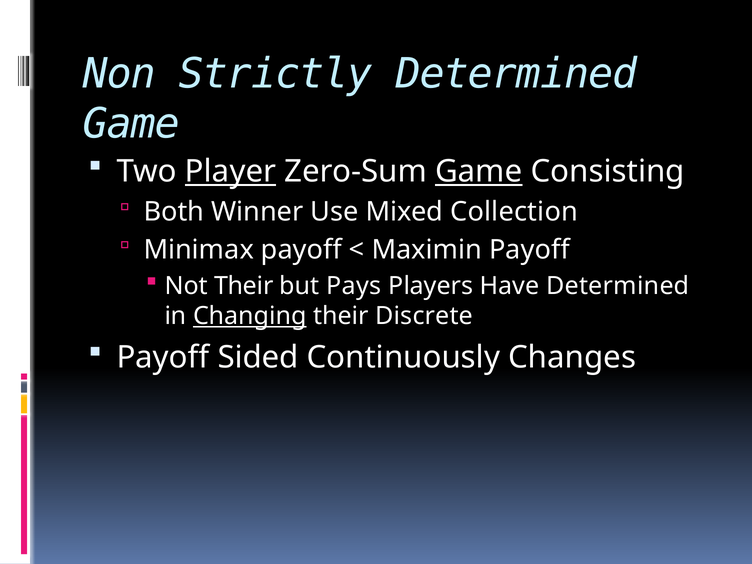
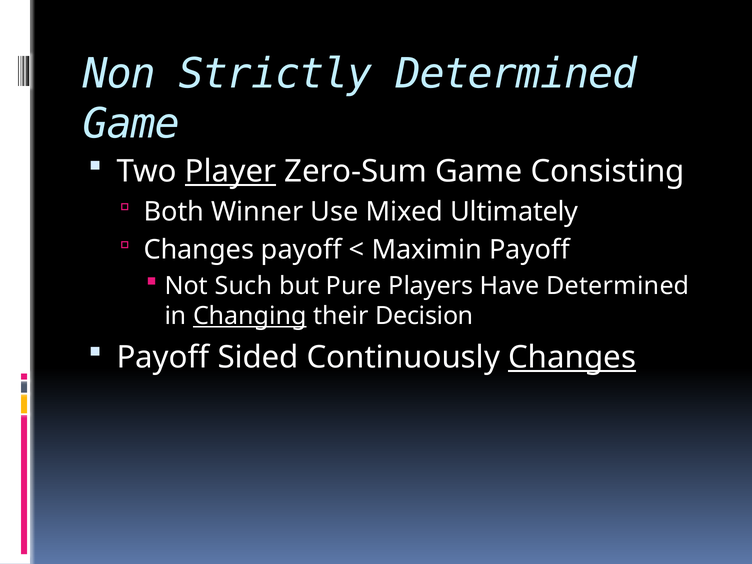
Game underline: present -> none (479, 172)
Collection: Collection -> Ultimately (514, 212)
Minimax: Minimax -> Changes (199, 250)
Not Their: Their -> Such (243, 286)
Pays: Pays -> Pure (354, 286)
Discrete: Discrete -> Decision (424, 316)
Changes underline: none -> present (572, 358)
